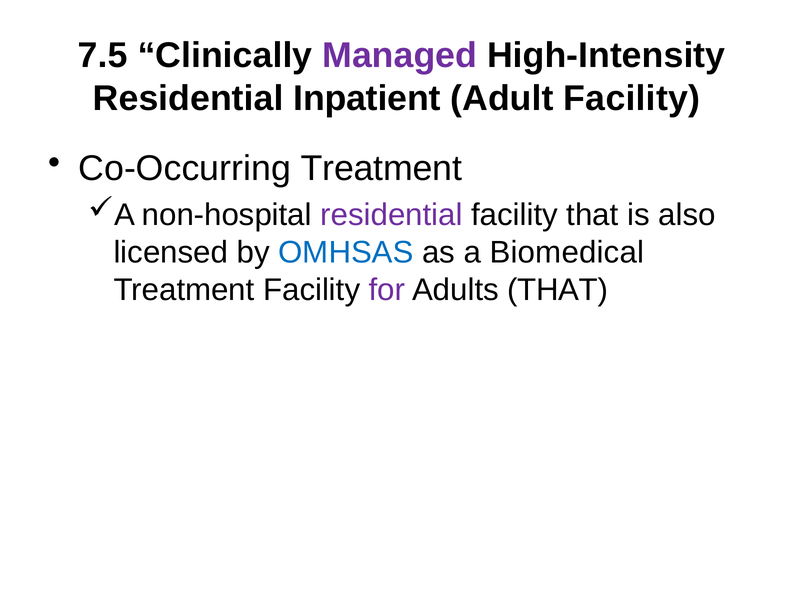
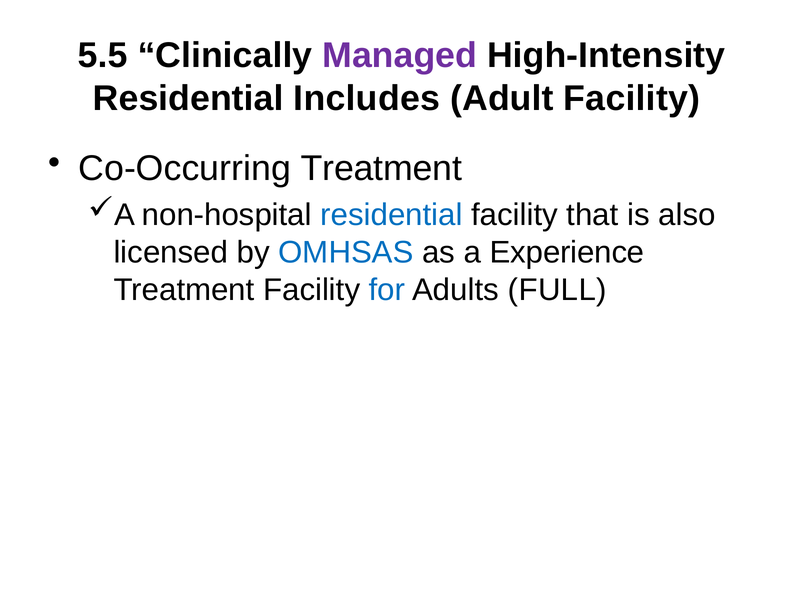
7.5: 7.5 -> 5.5 (103, 55)
Inpatient: Inpatient -> Includes (367, 98)
residential colour: purple -> blue (392, 215)
Biomedical: Biomedical -> Experience (567, 252)
for colour: purple -> blue (387, 290)
Adults THAT: THAT -> FULL (557, 290)
